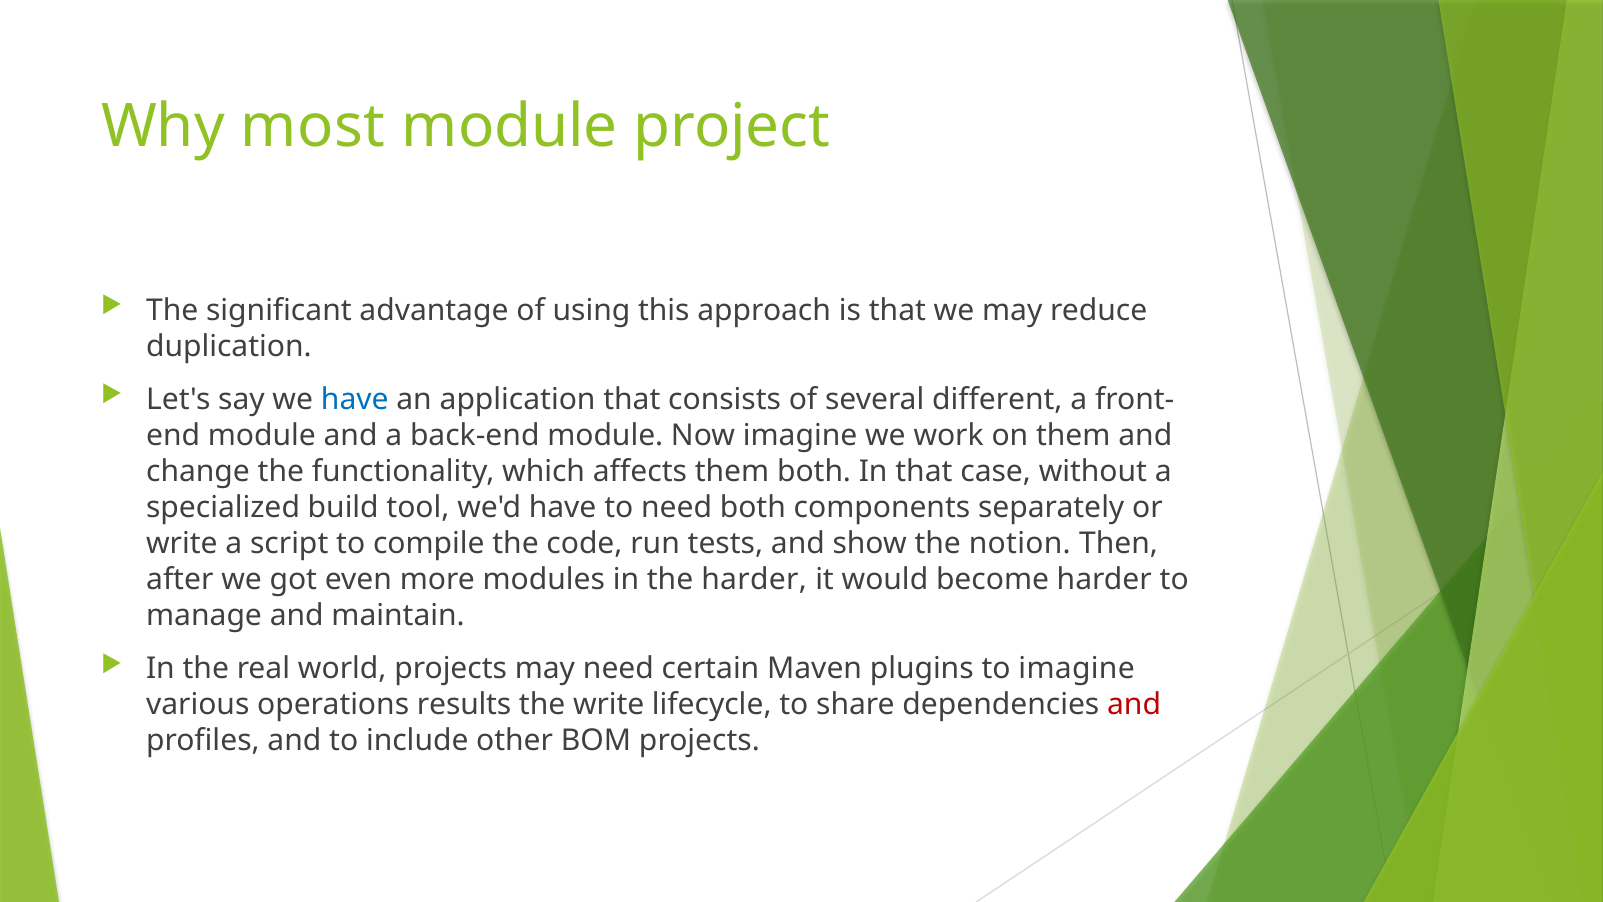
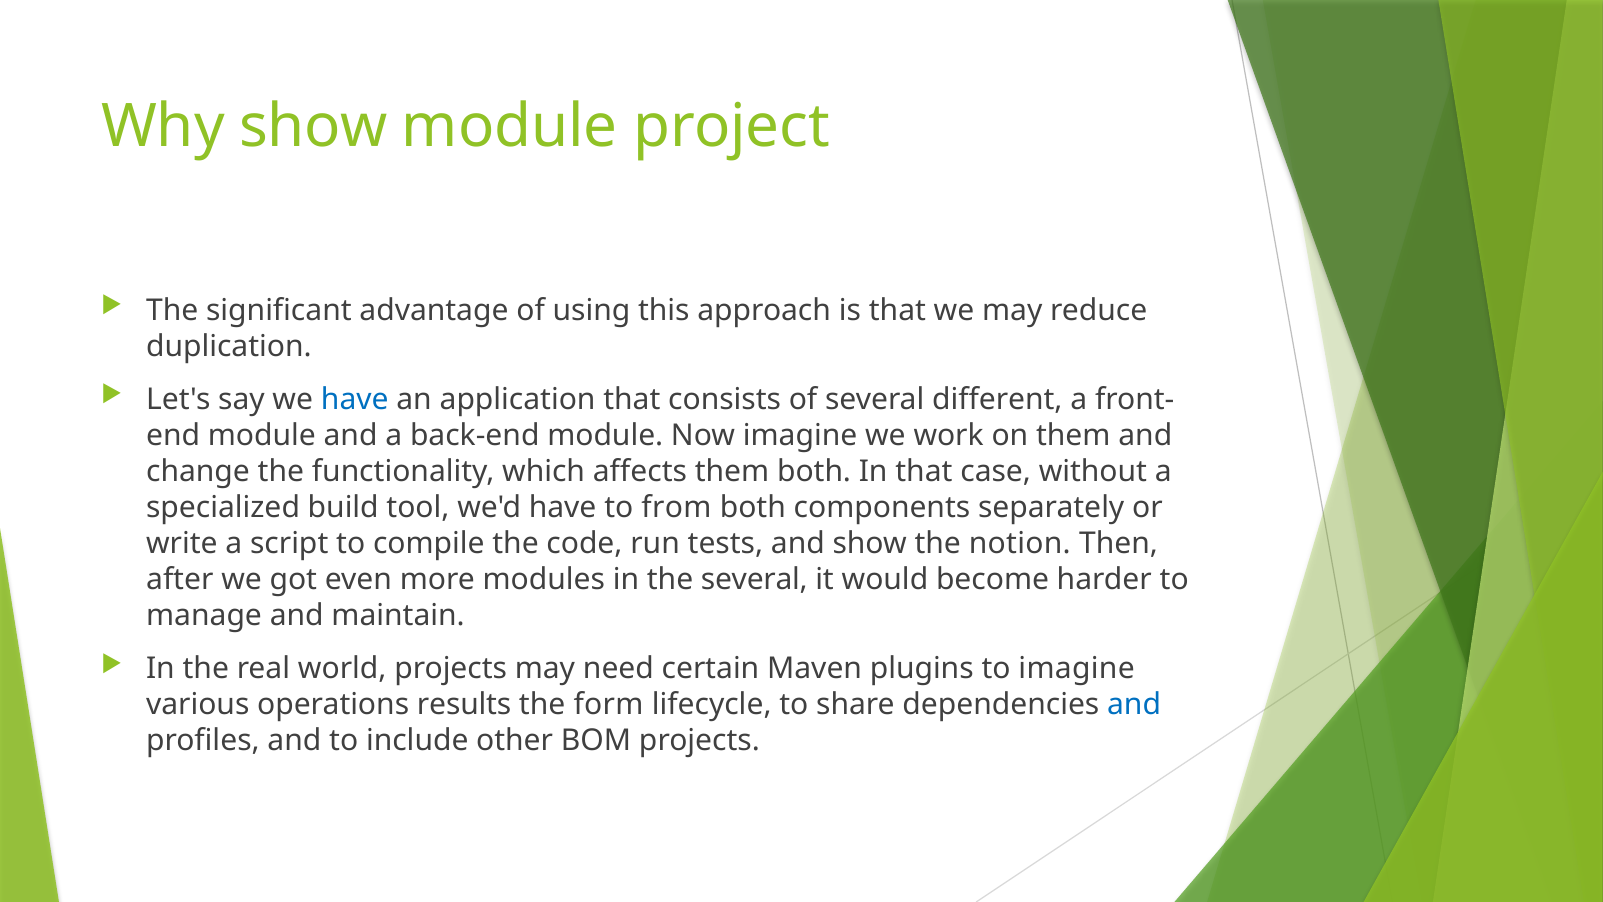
Why most: most -> show (314, 126)
to need: need -> from (676, 507)
the harder: harder -> several (754, 579)
the write: write -> form (609, 704)
and colour: red -> blue (1134, 704)
